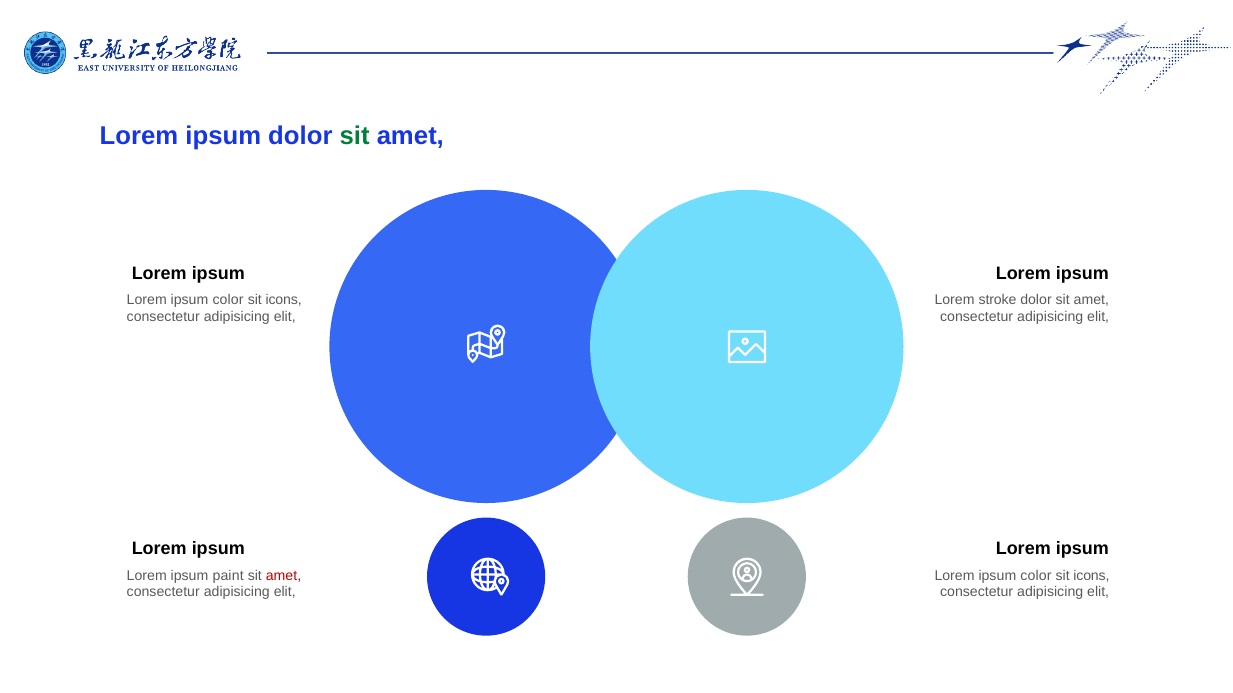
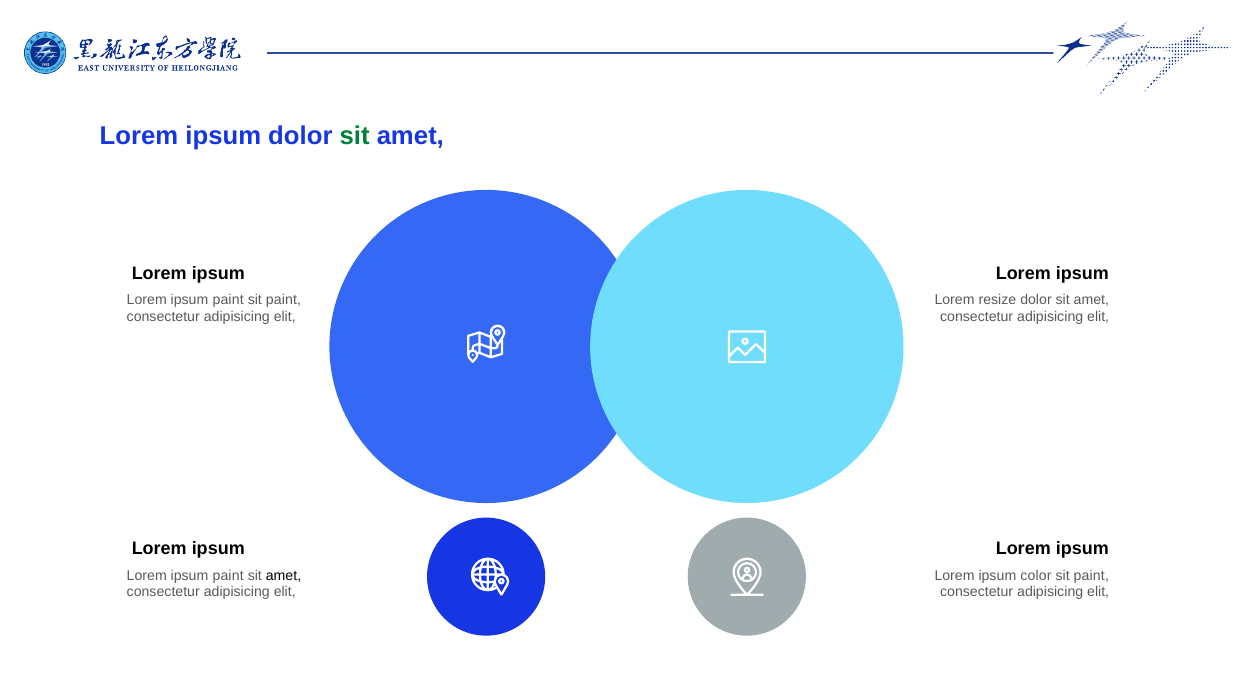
color: color -> paint (228, 300)
icons: icons -> paint (283, 300)
stroke: stroke -> resize (997, 300)
amet colour: red -> black (284, 576)
icons: icons -> paint (1091, 576)
